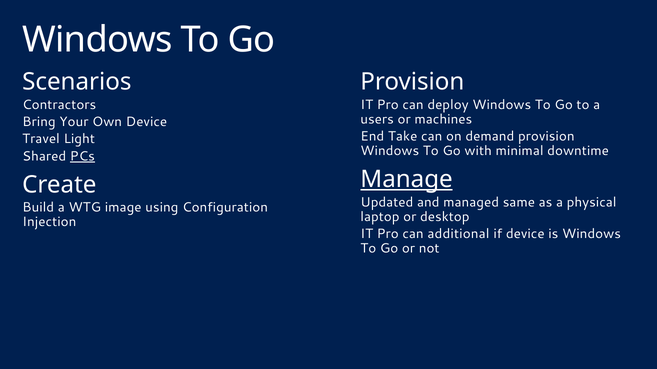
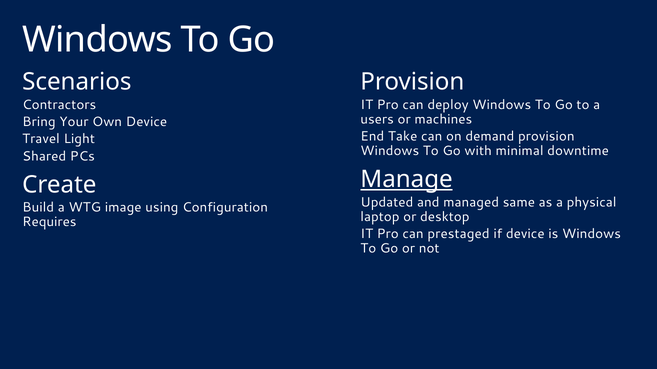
PCs underline: present -> none (82, 156)
Injection: Injection -> Requires (49, 222)
additional: additional -> prestaged (459, 234)
